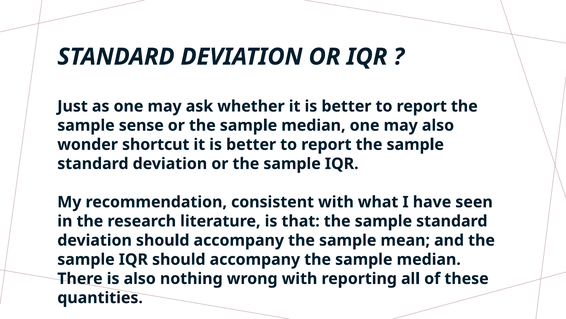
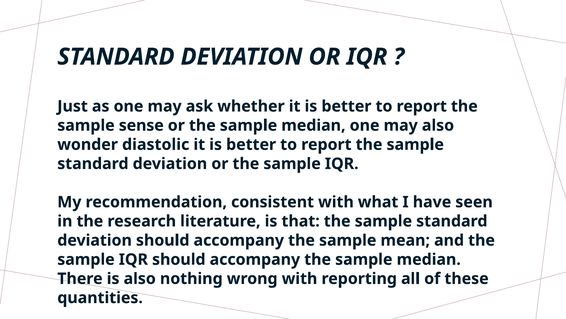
shortcut: shortcut -> diastolic (156, 144)
